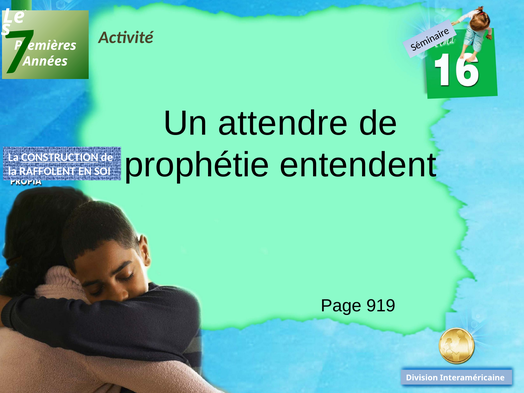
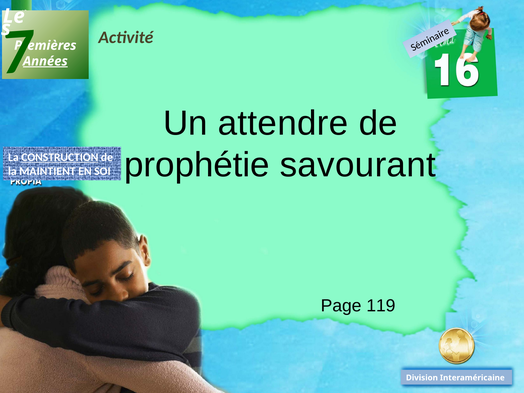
Années underline: none -> present (45, 61)
entendent: entendent -> savourant (358, 165)
RAFFOLENT: RAFFOLENT -> MAINTIENT (47, 171)
919: 919 -> 119 (381, 306)
